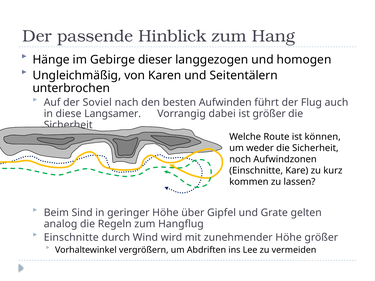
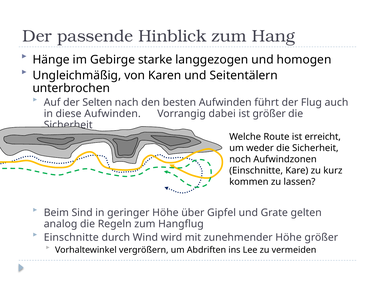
dieser: dieser -> starke (155, 60)
Soviel: Soviel -> Selten (97, 103)
diese Langsamer: Langsamer -> Aufwinden (113, 114)
können: können -> erreicht (323, 137)
